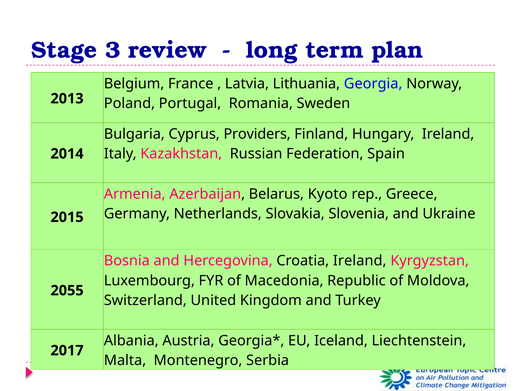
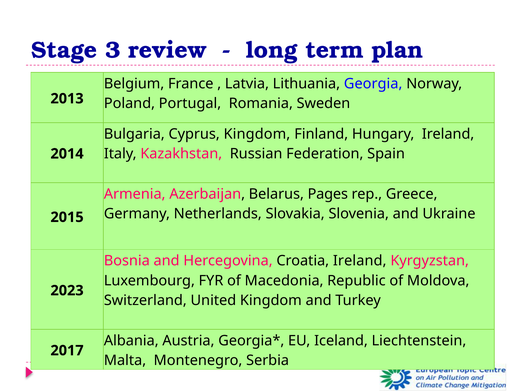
Cyprus Providers: Providers -> Kingdom (257, 134)
Kyoto: Kyoto -> Pages (328, 194)
2055: 2055 -> 2023 (67, 290)
